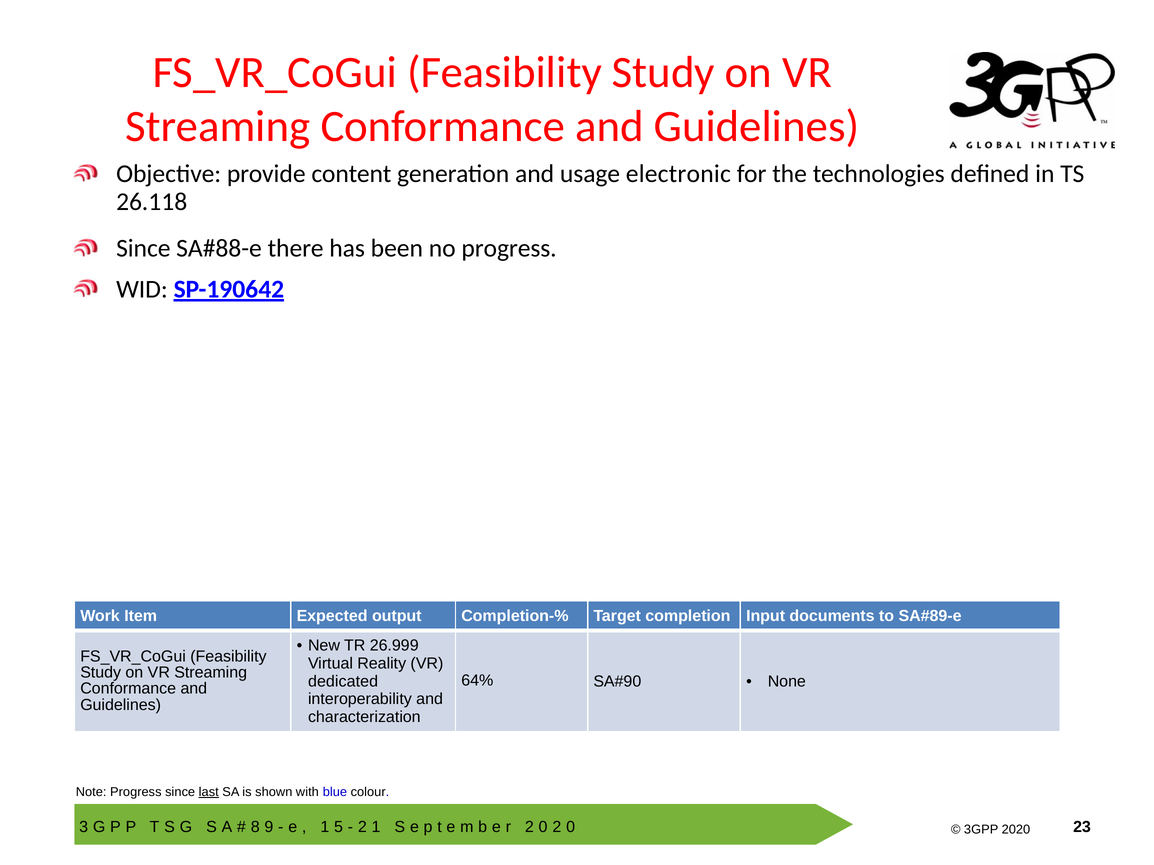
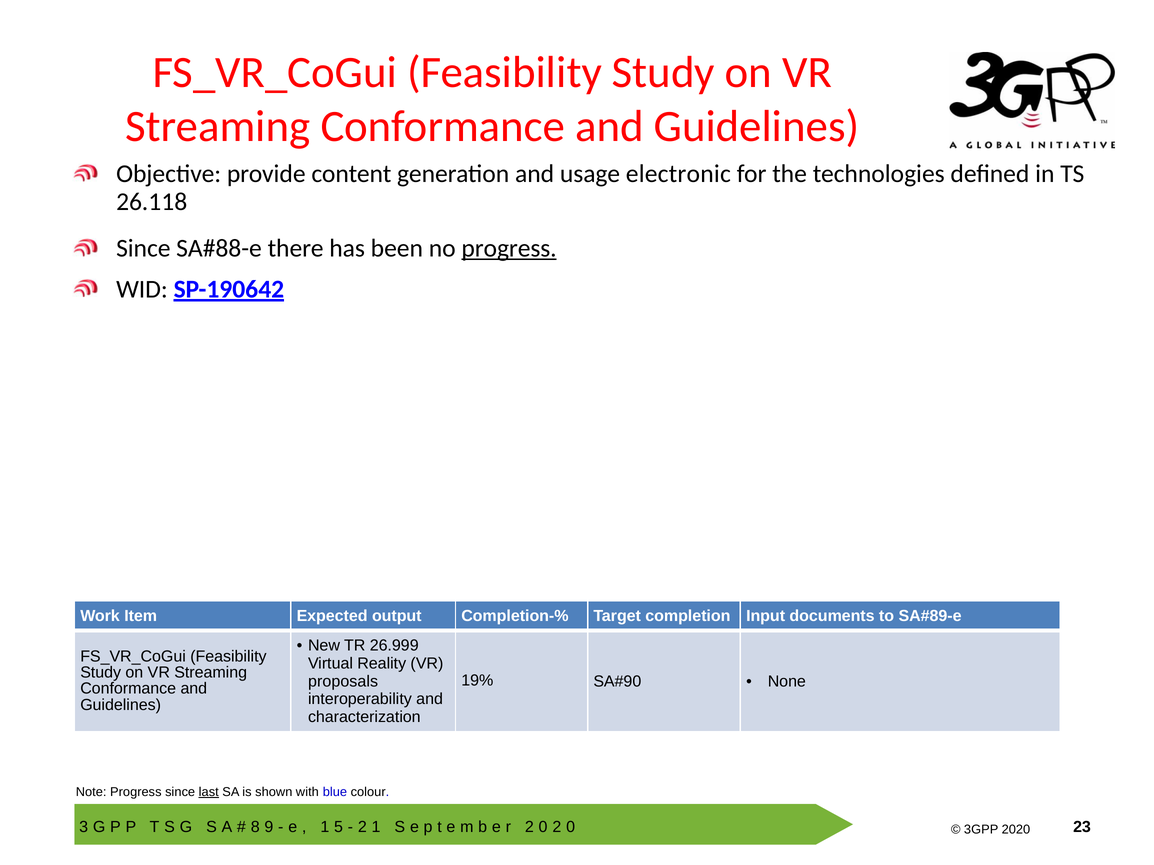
progress underline: none -> present (509, 249)
64%: 64% -> 19% (477, 681)
dedicated: dedicated -> proposals (343, 682)
